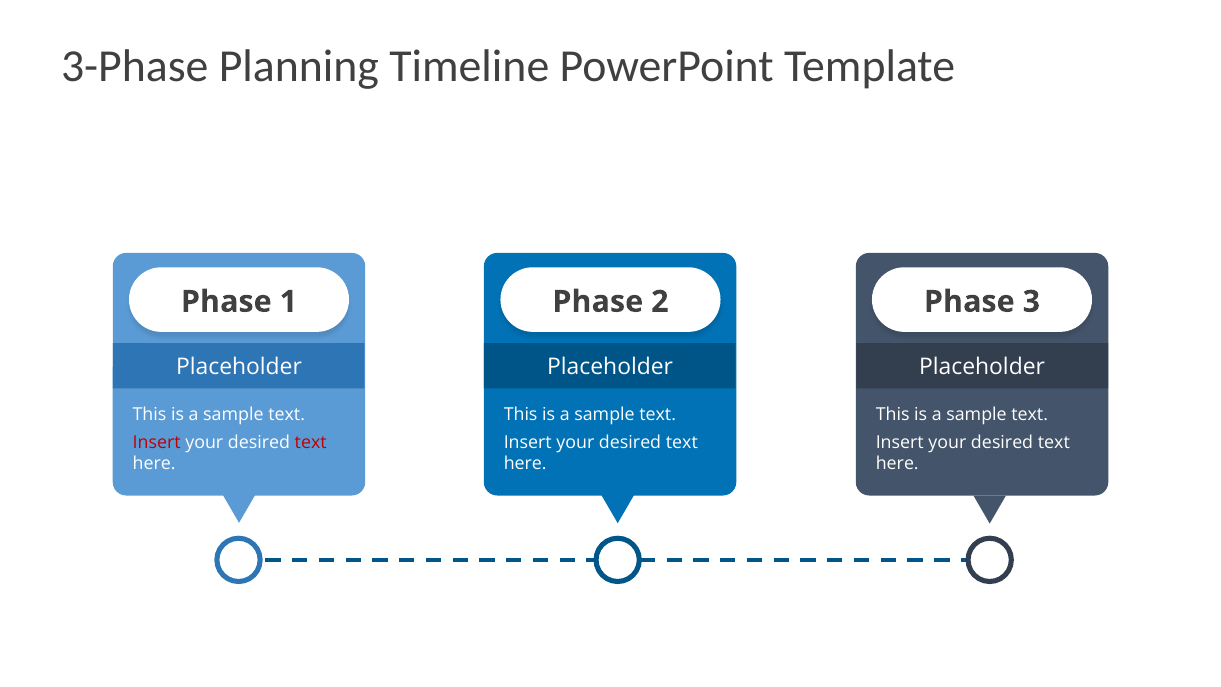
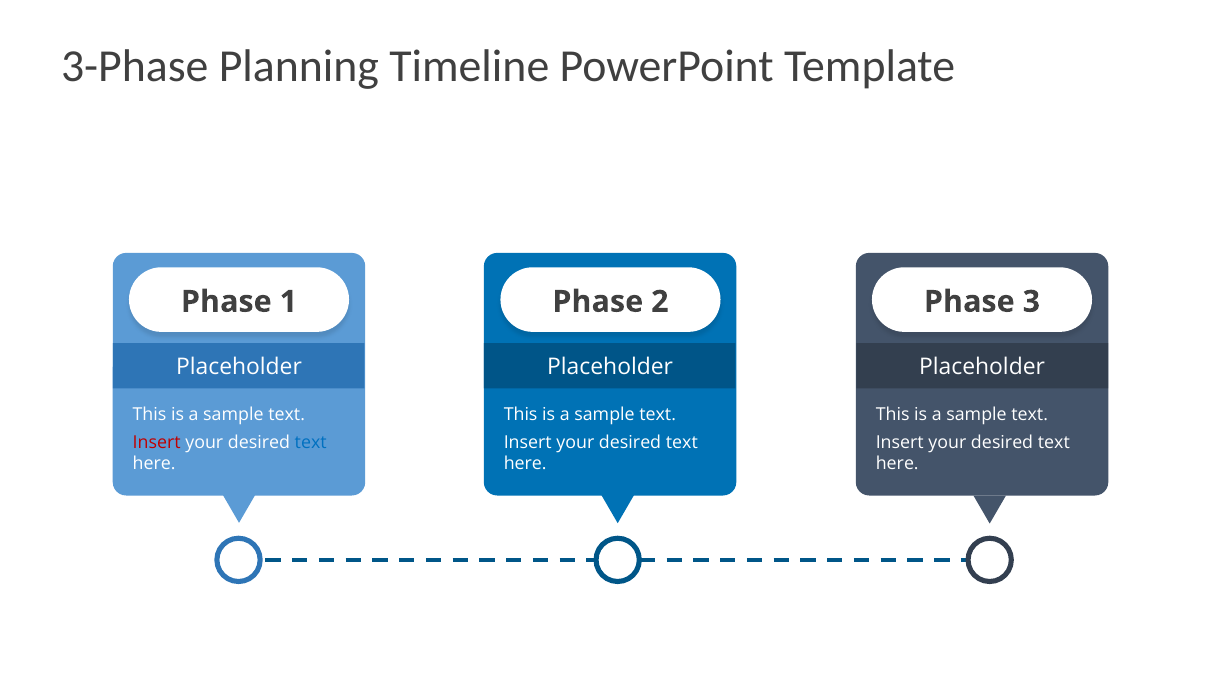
text colour: red -> blue (311, 443)
